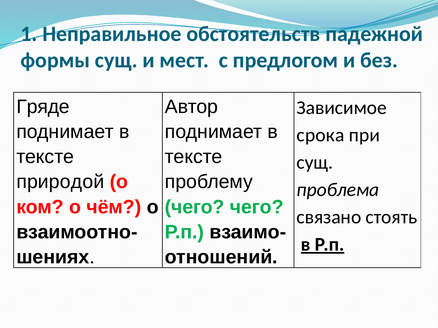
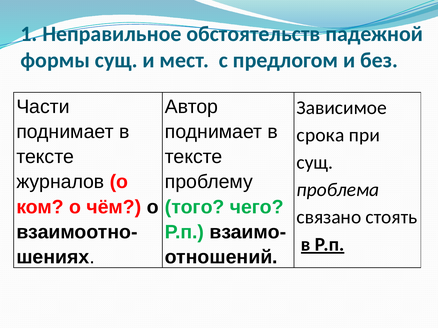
Гряде: Гряде -> Части (43, 107)
природой: природой -> журналов (60, 182)
чего: чего -> того (195, 207)
